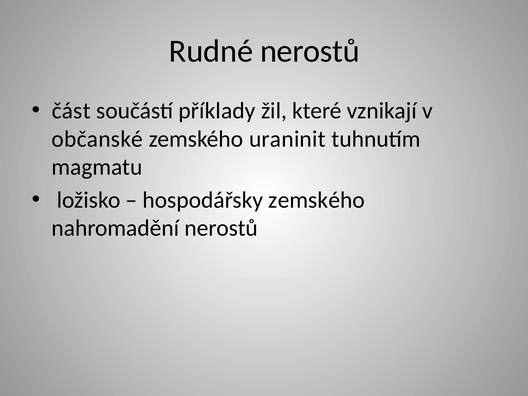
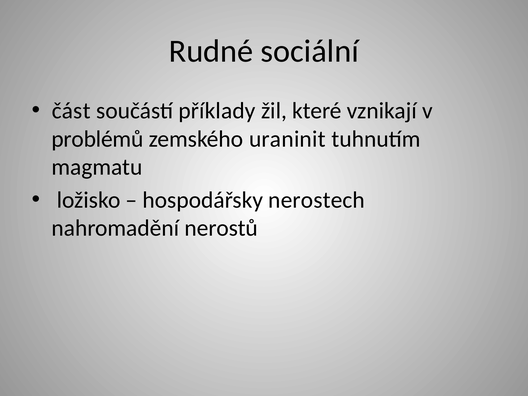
Rudné nerostů: nerostů -> sociální (310, 51)
občanské: občanské -> problémů (98, 139)
hospodářsky zemského: zemského -> nerostech (317, 200)
